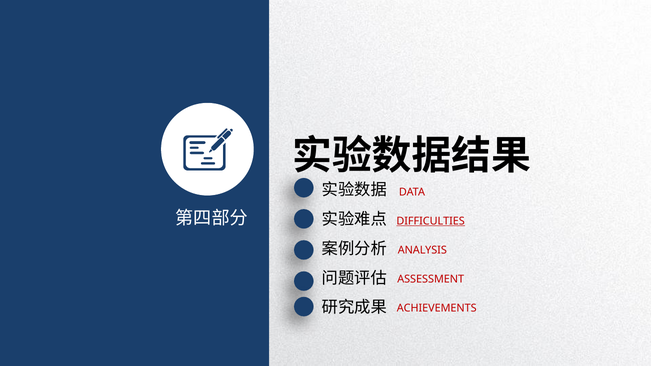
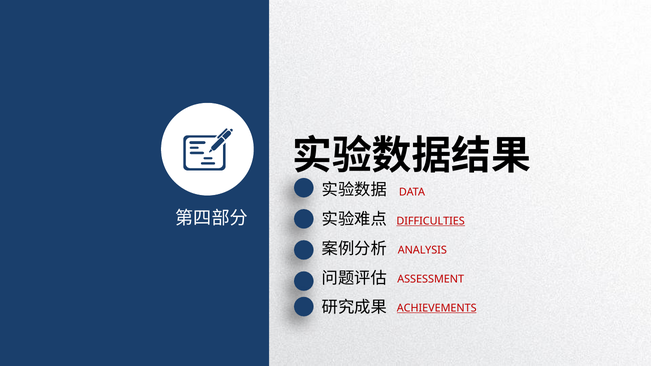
ACHIEVEMENTS underline: none -> present (437, 308)
